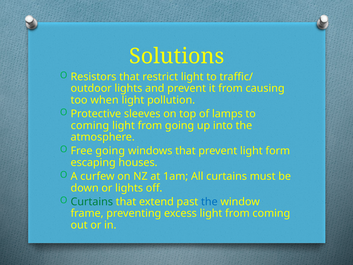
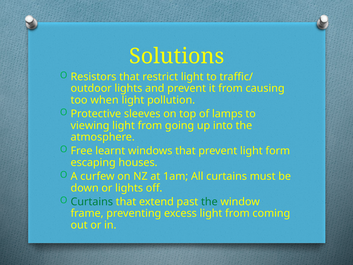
coming: coming -> viewing (90, 125)
Free going: going -> learnt (110, 151)
the colour: blue -> green (209, 202)
